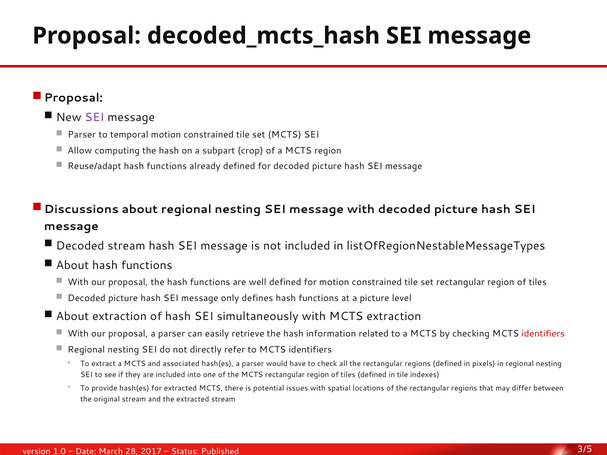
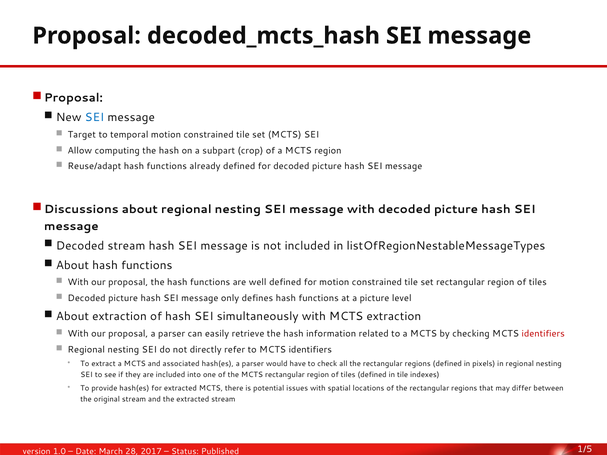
SEI colour: purple -> blue (95, 117)
Parser: Parser -> Target (82, 135)
3/5: 3/5 -> 1/5 (585, 449)
